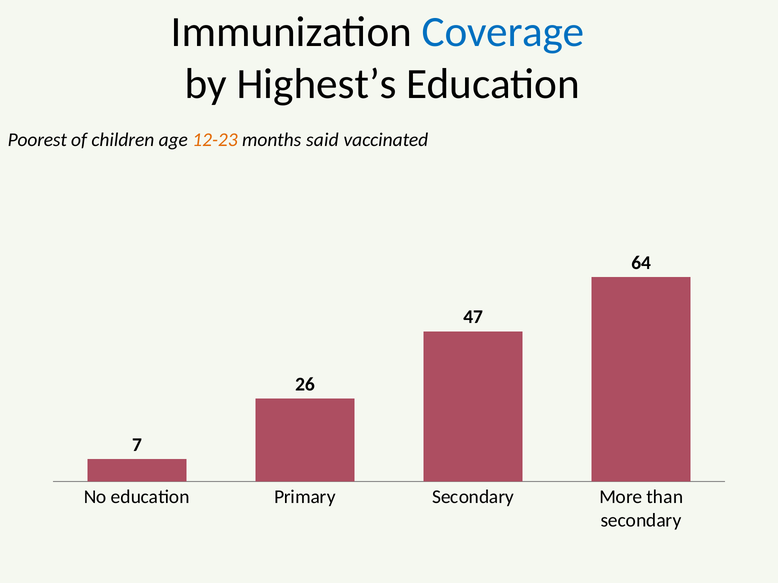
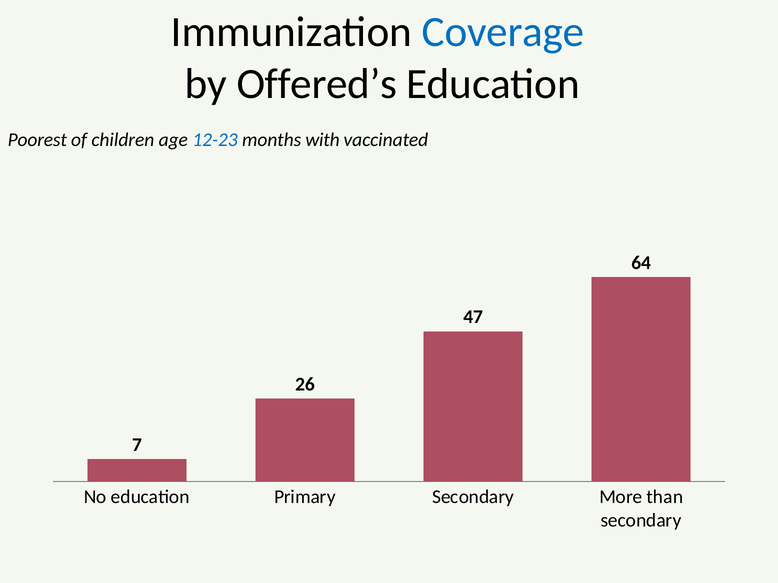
Highest’s: Highest’s -> Offered’s (317, 84)
12-23 colour: orange -> blue (215, 140)
said: said -> with (323, 140)
